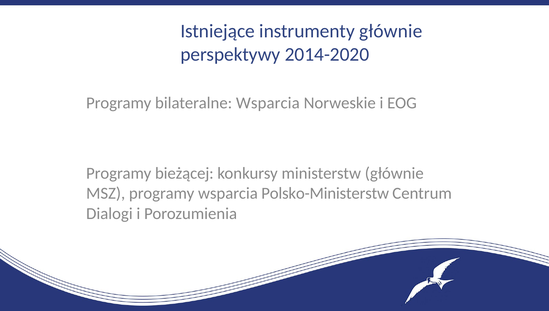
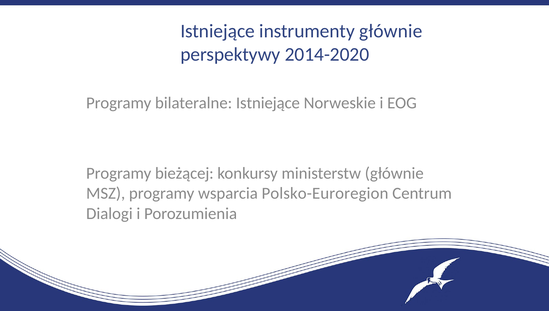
bilateralne Wsparcia: Wsparcia -> Istniejące (268, 103)
Polsko-Ministerstw: Polsko-Ministerstw -> Polsko-Euroregion (325, 194)
